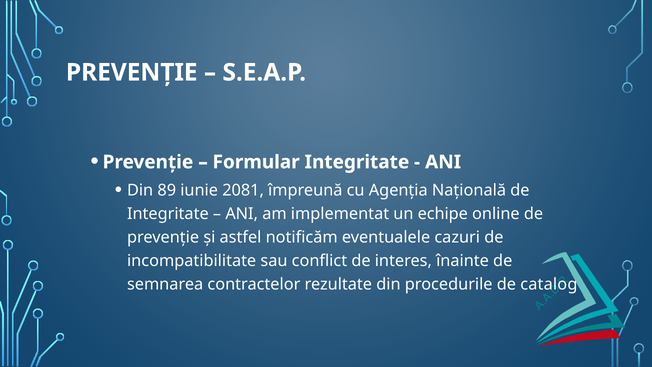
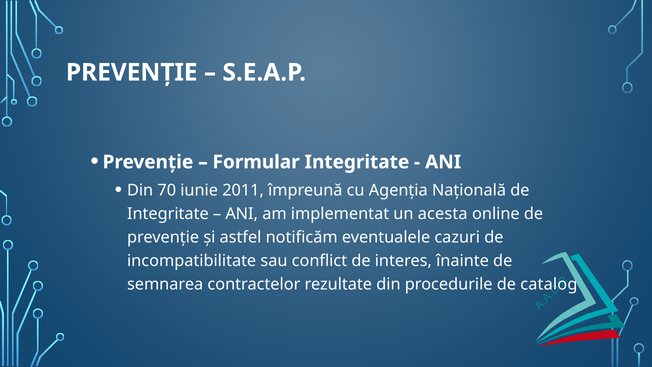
89: 89 -> 70 (167, 190)
2081: 2081 -> 2011 (243, 190)
echipe: echipe -> acesta (443, 214)
